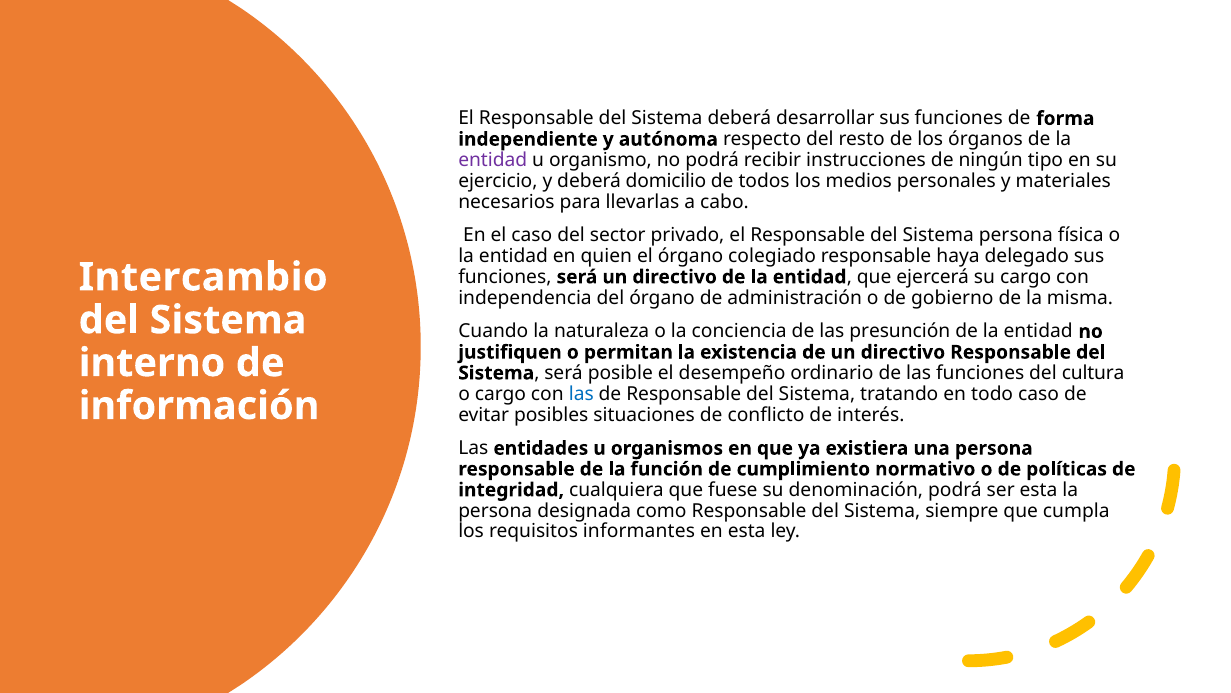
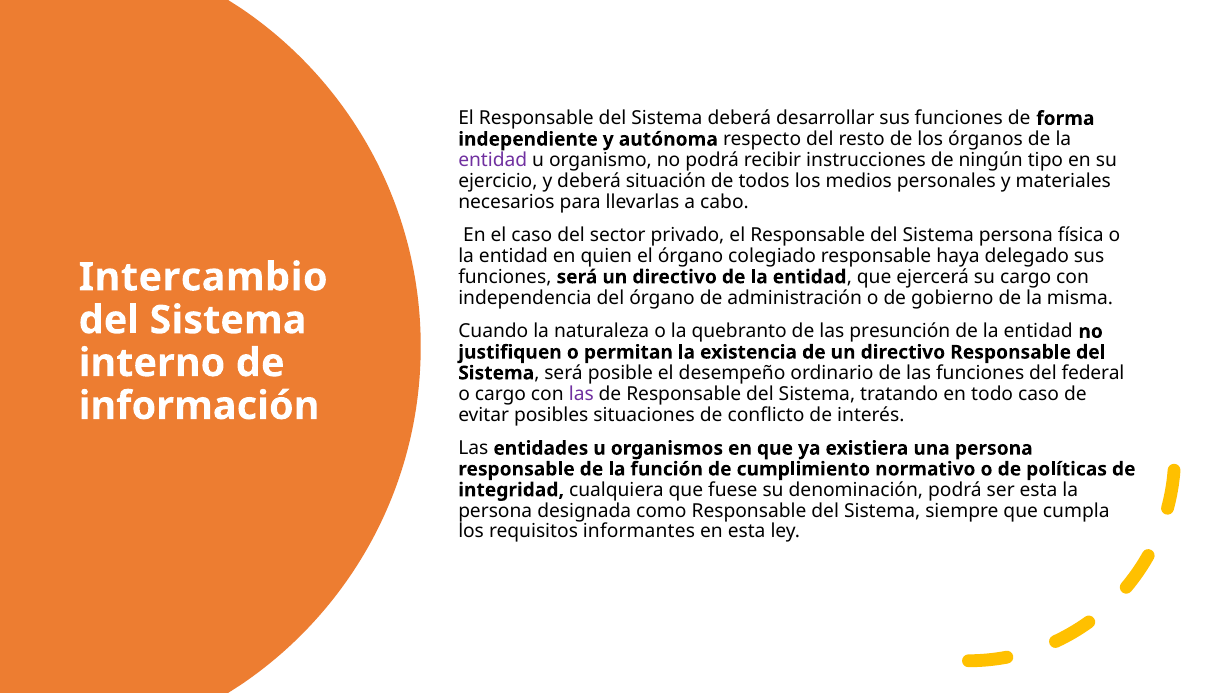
domicilio: domicilio -> situación (666, 181)
conciencia: conciencia -> quebranto (739, 331)
cultura: cultura -> federal (1093, 373)
las colour: blue -> purple (581, 394)
